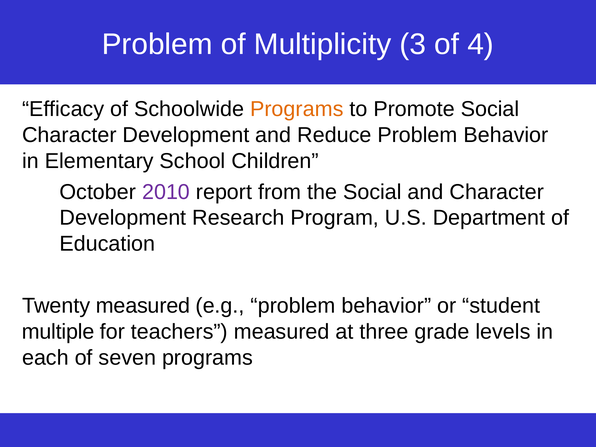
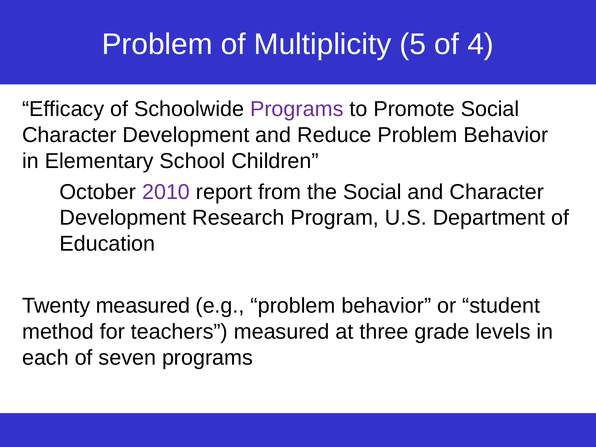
3: 3 -> 5 (413, 44)
Programs colour: orange -> purple (297, 109)
multiple: multiple -> method (58, 332)
